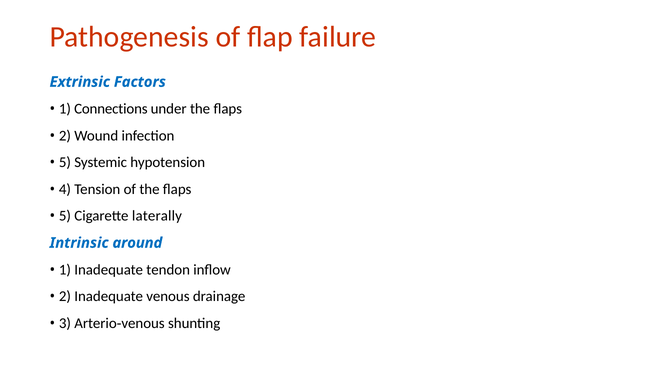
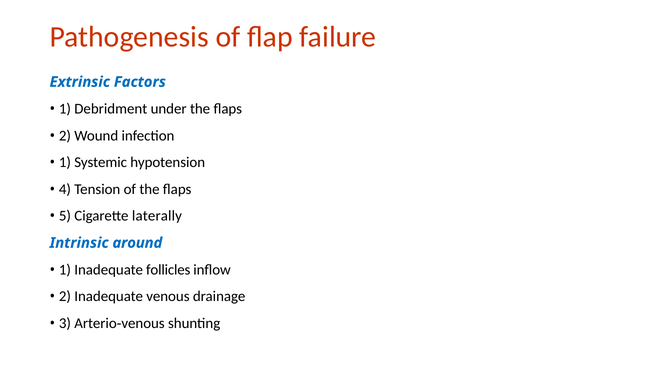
Connections: Connections -> Debridment (111, 109)
5: 5 -> 1 (65, 162)
tendon: tendon -> follicles (168, 269)
